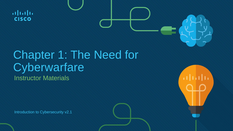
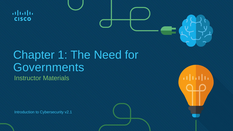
Cyberwarfare: Cyberwarfare -> Governments (49, 68)
